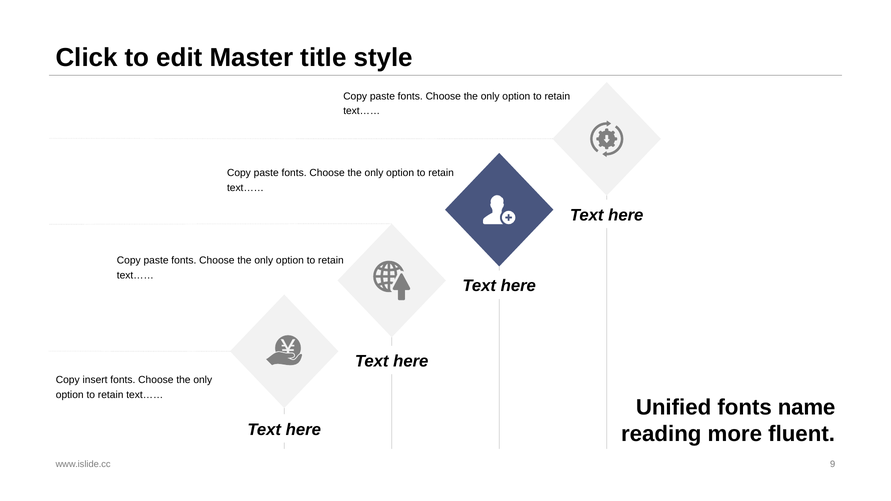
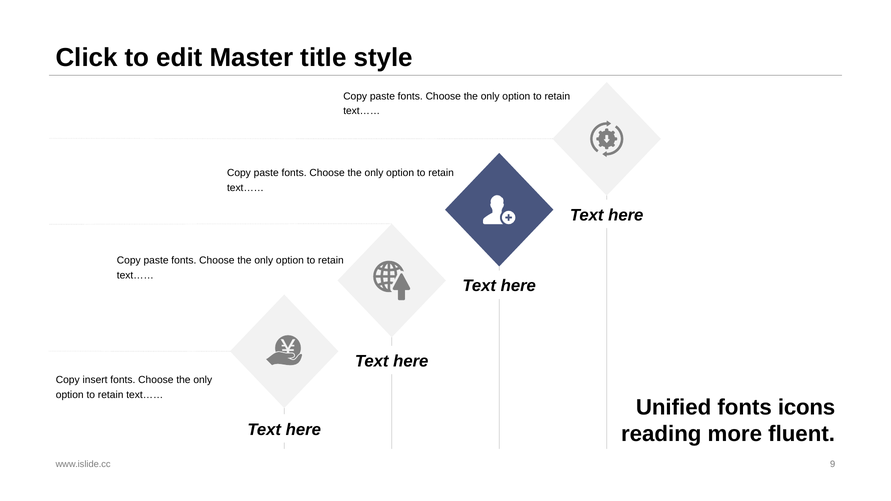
name: name -> icons (807, 407)
